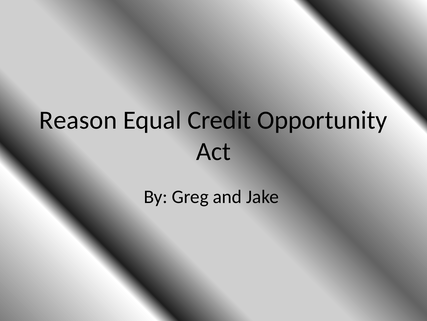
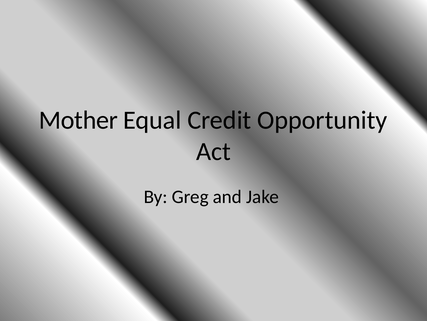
Reason: Reason -> Mother (78, 120)
